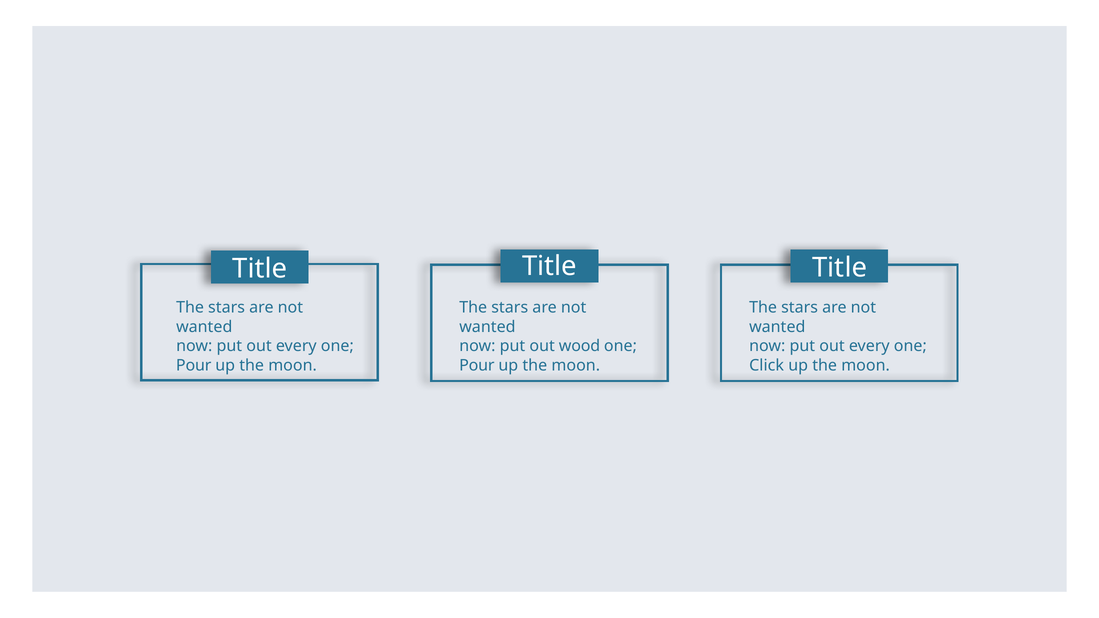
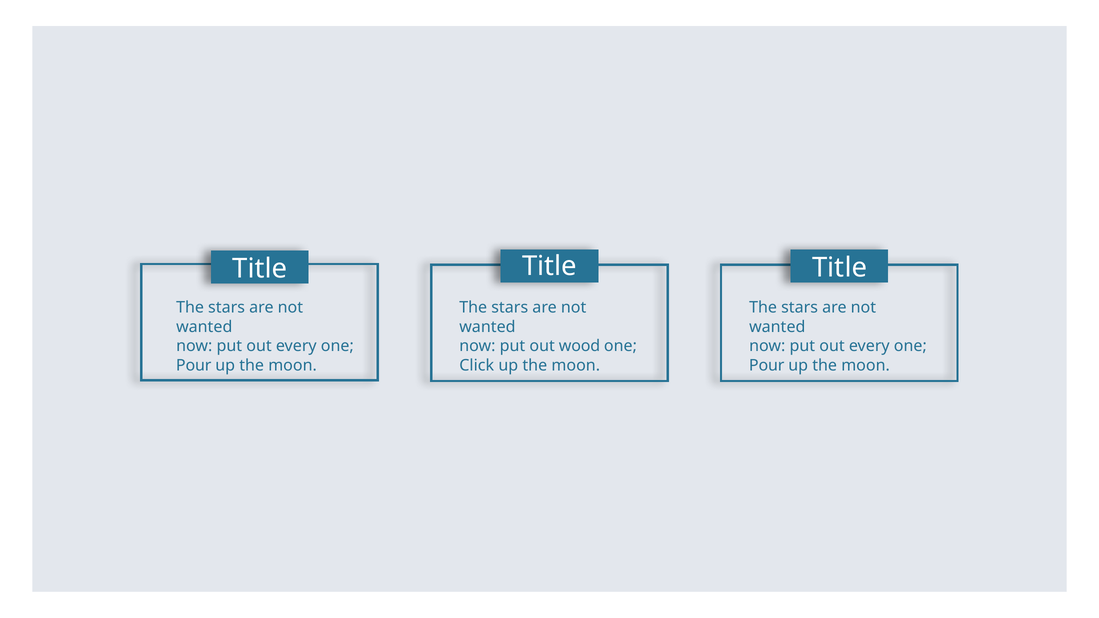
Pour: Pour -> Click (477, 365)
Click: Click -> Pour (767, 365)
